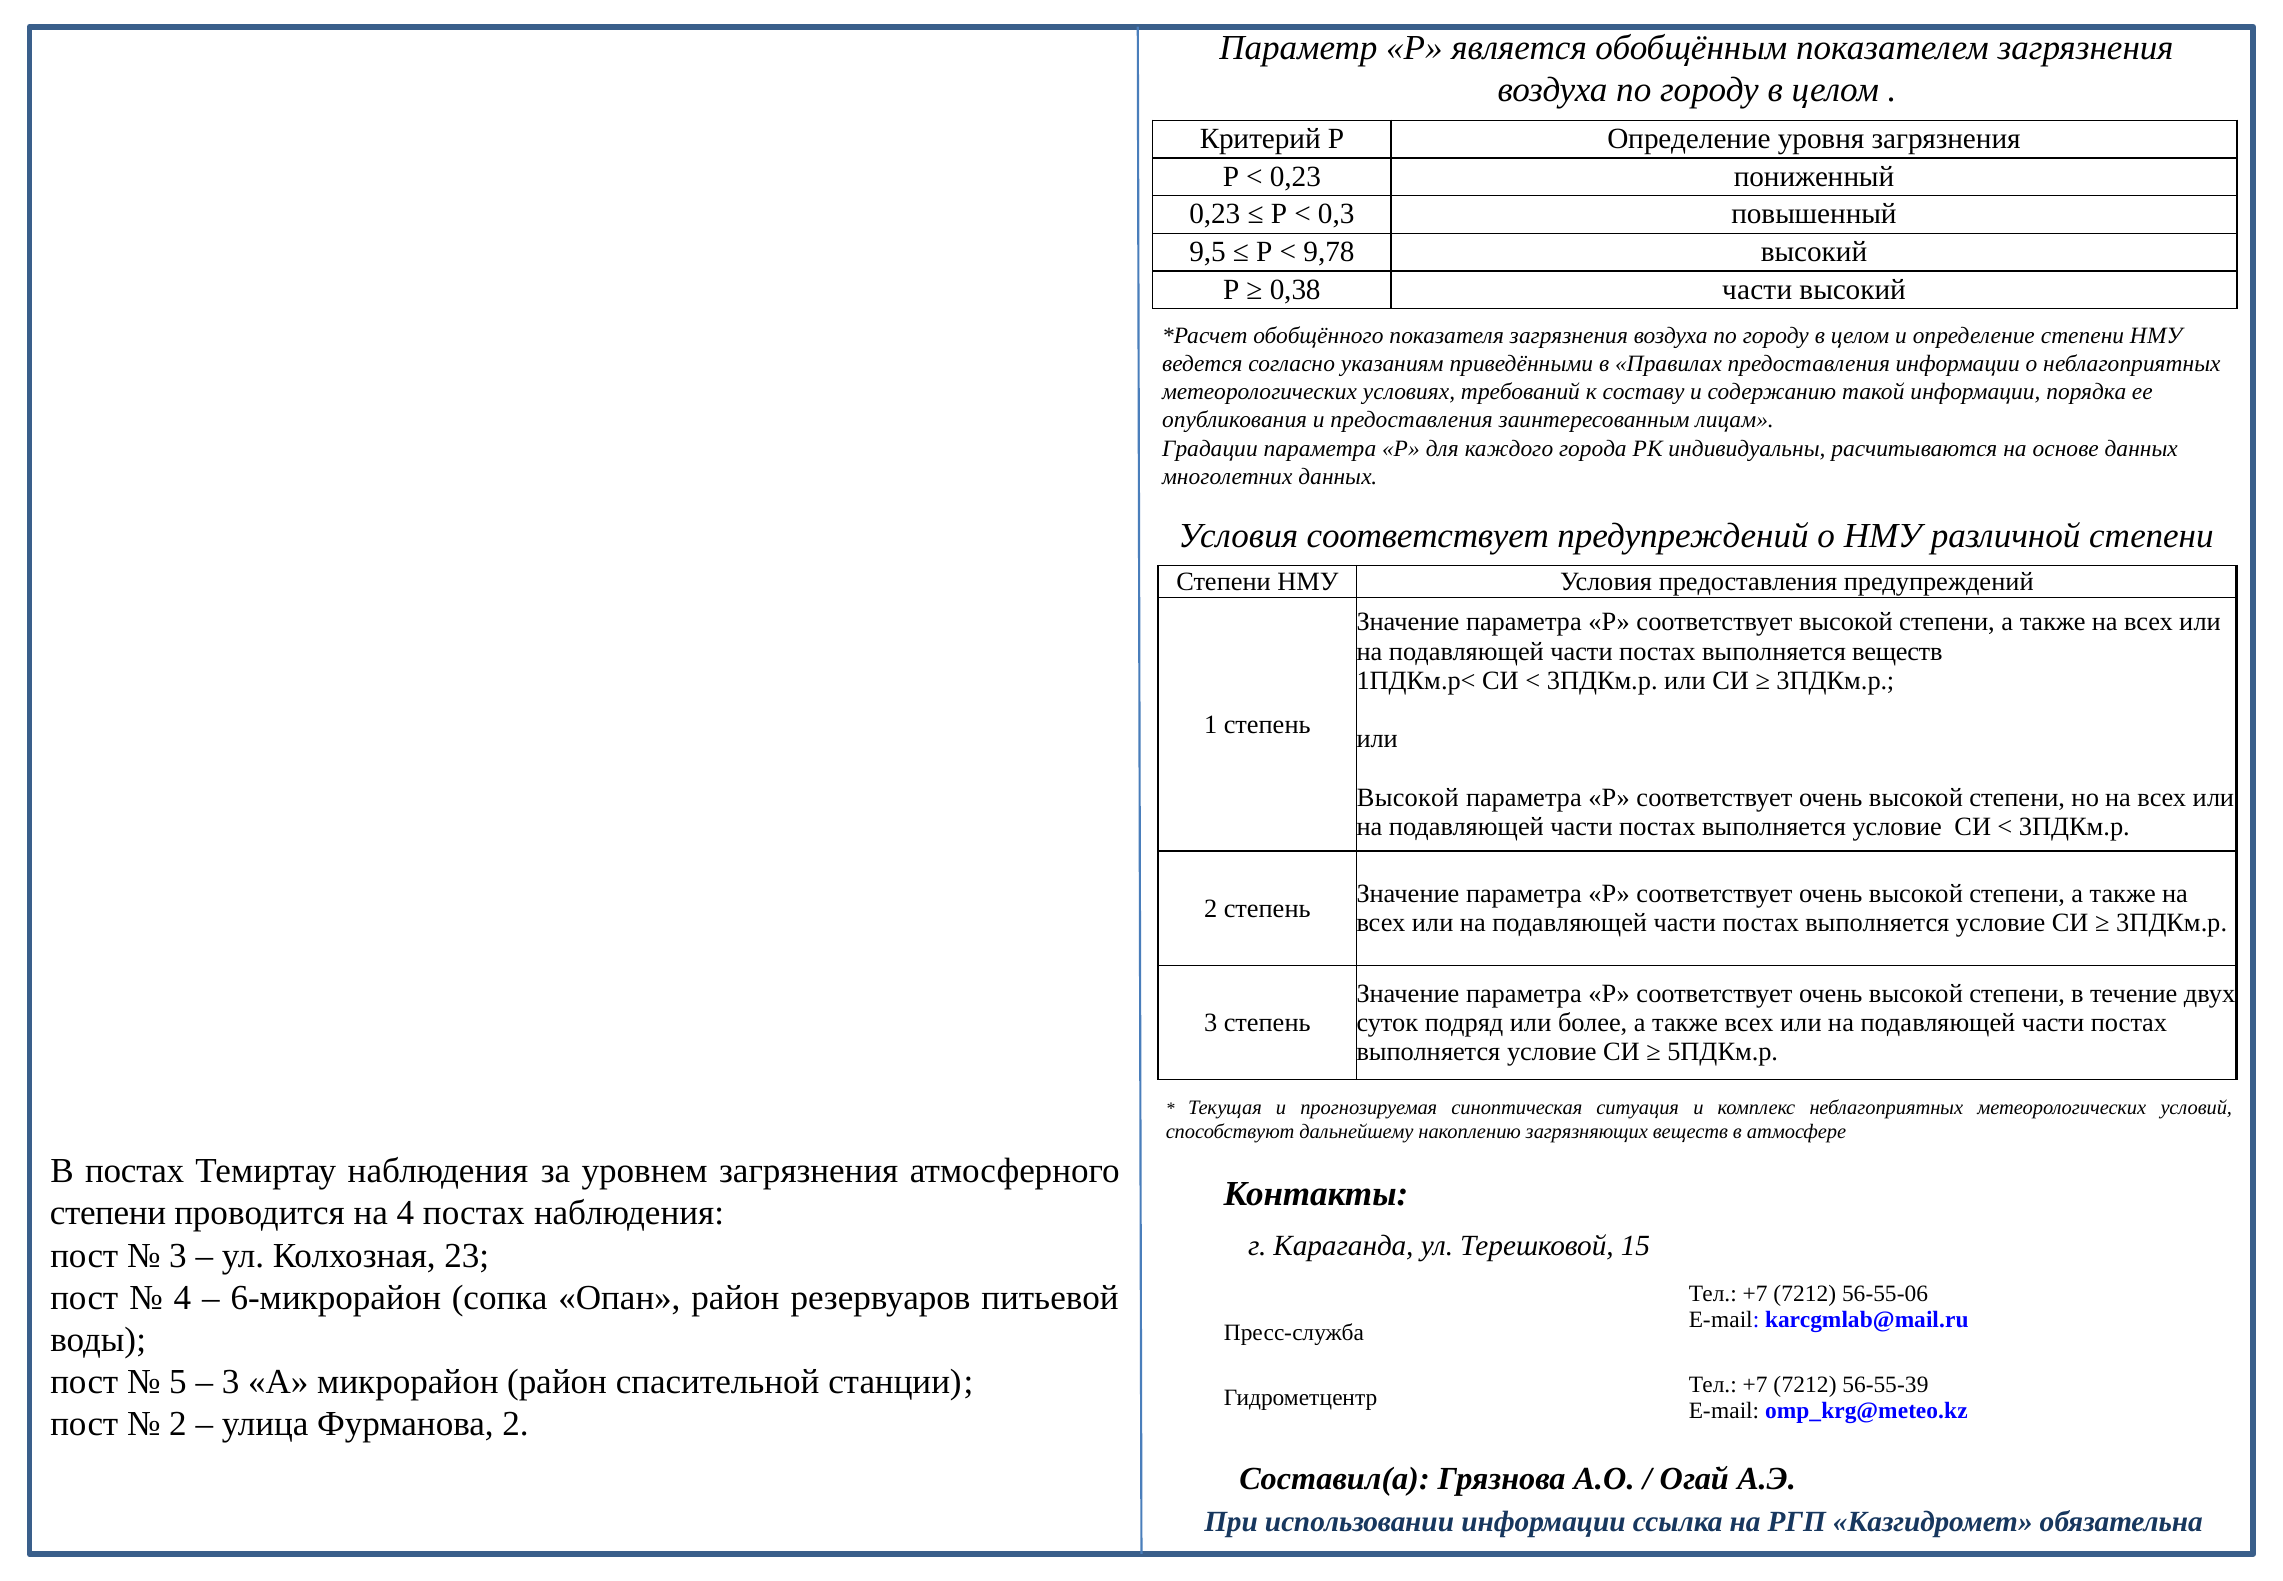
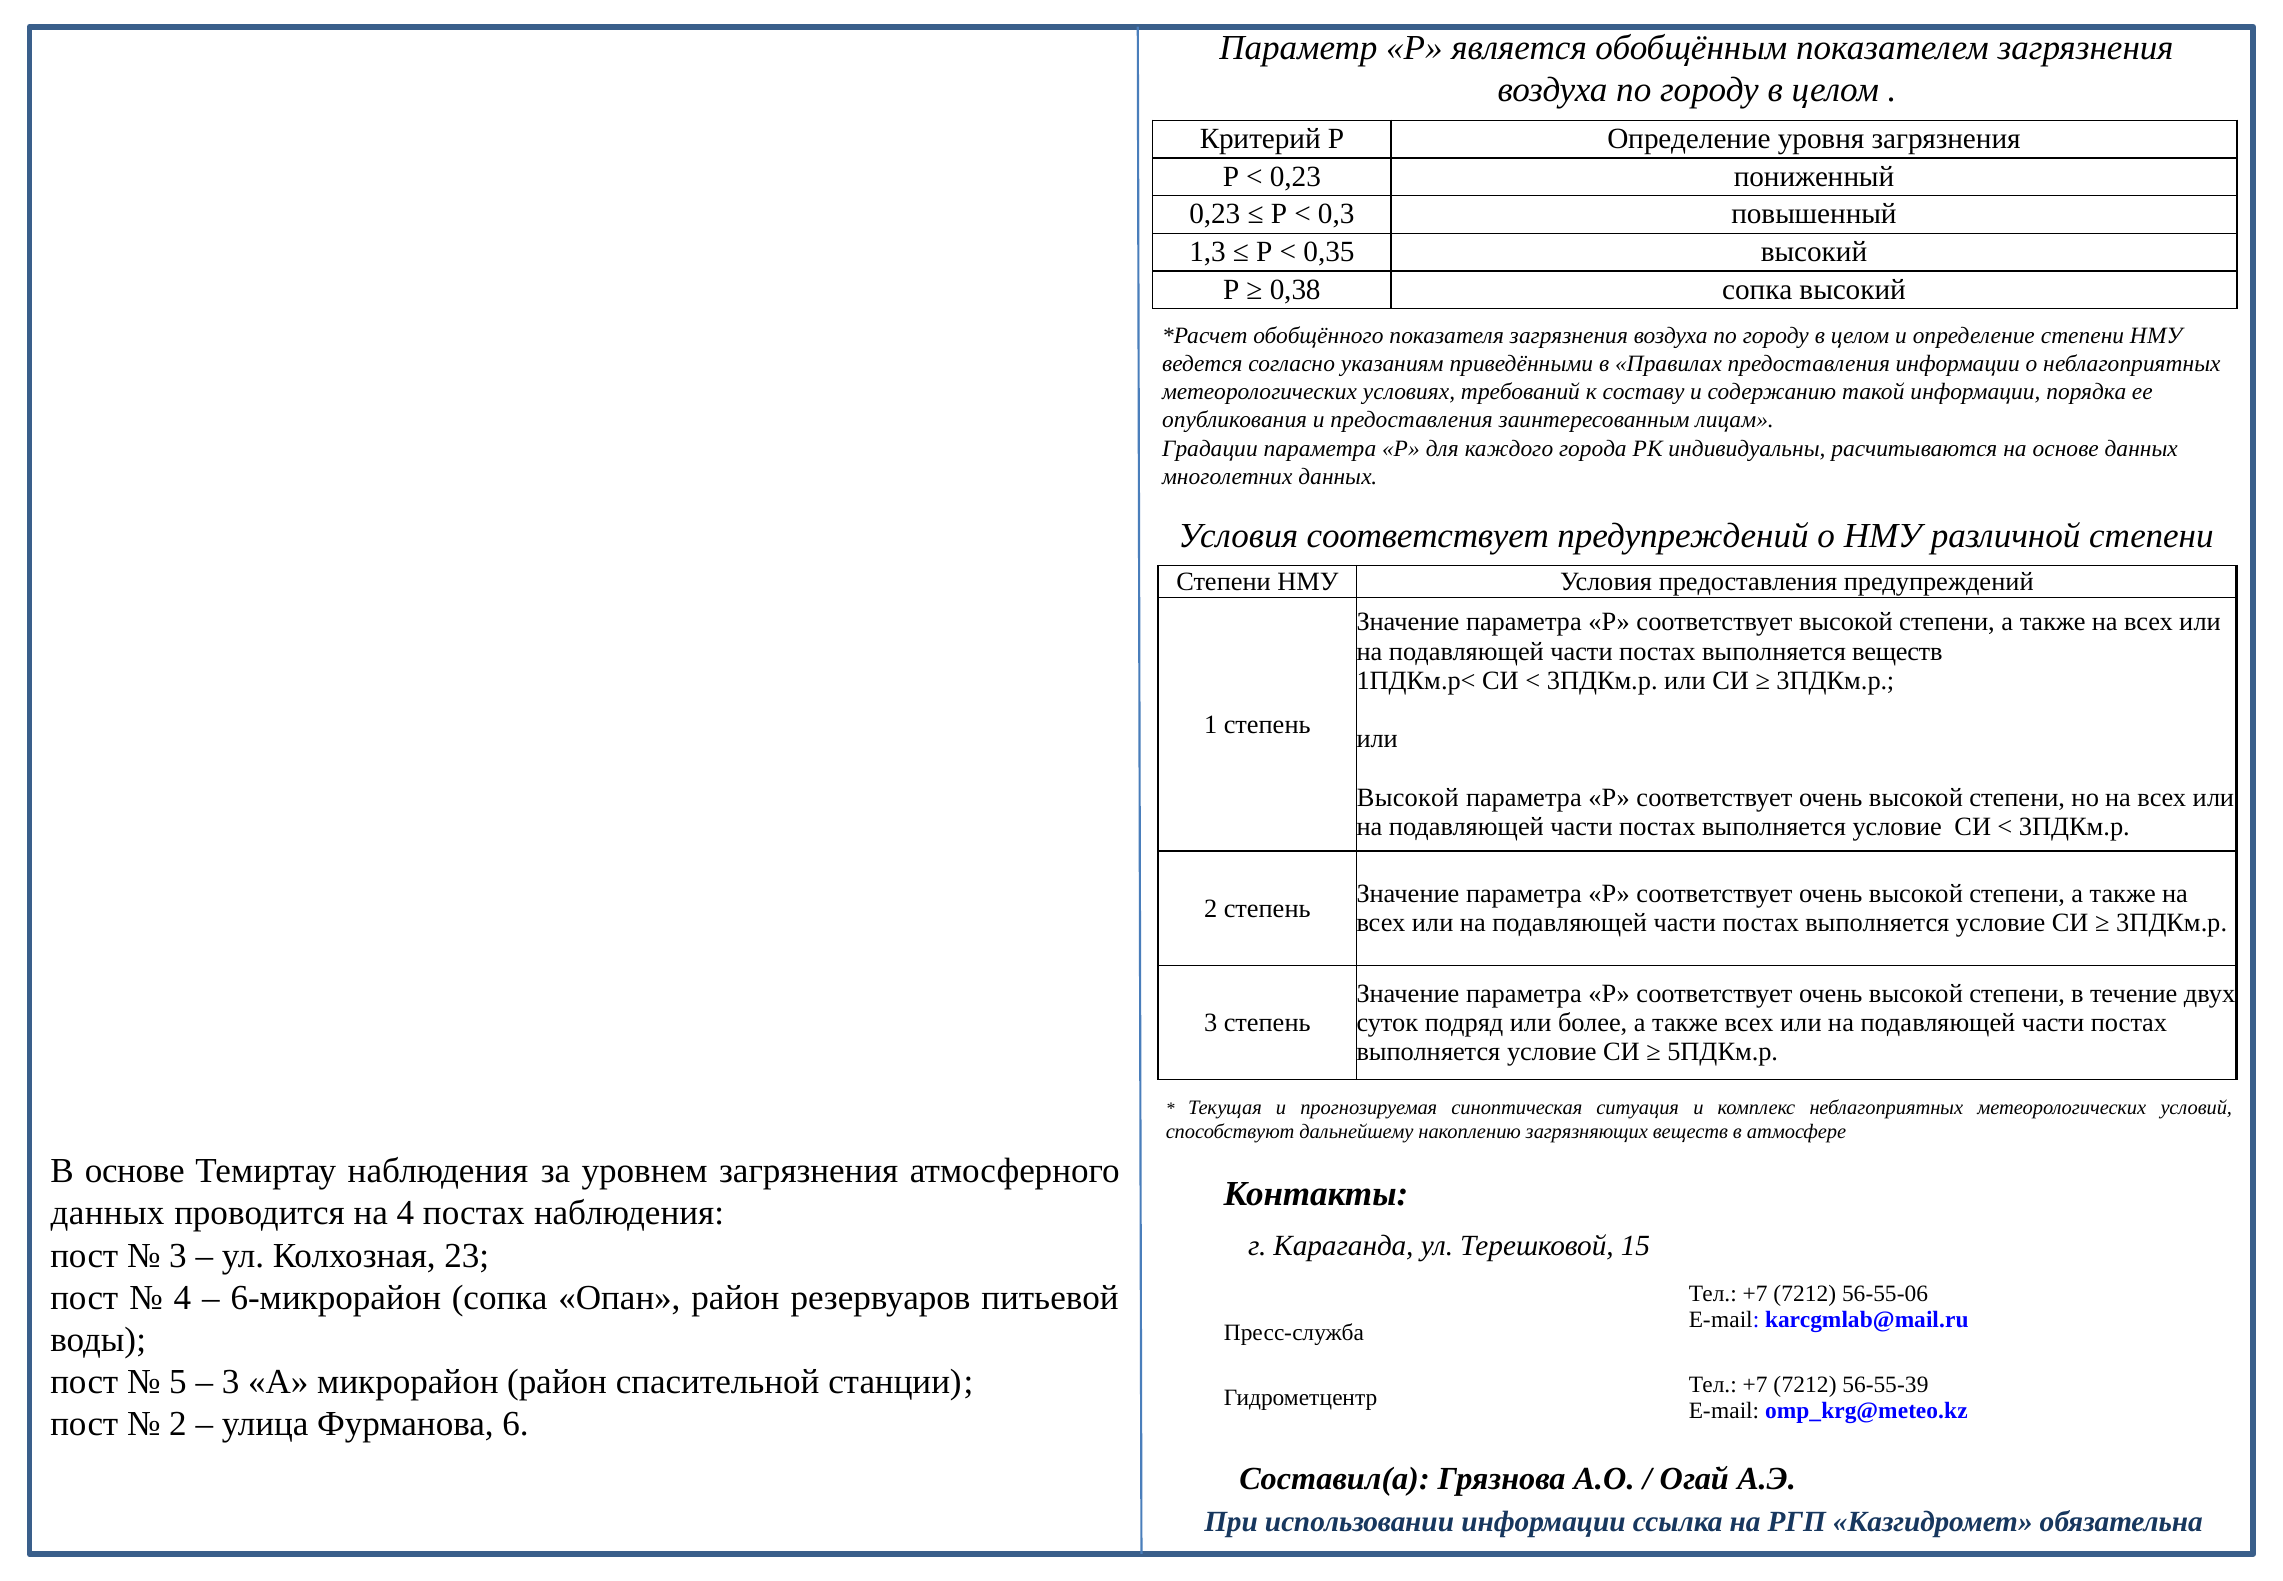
9,5: 9,5 -> 1,3 (1208, 252)
9,78: 9,78 -> 0,35 (1329, 252)
0,38 части: части -> сопка (1757, 290)
В постах: постах -> основе (135, 1171)
степени: степени -> данных (108, 1213)
Фурманова 2: 2 -> 6 (516, 1424)
